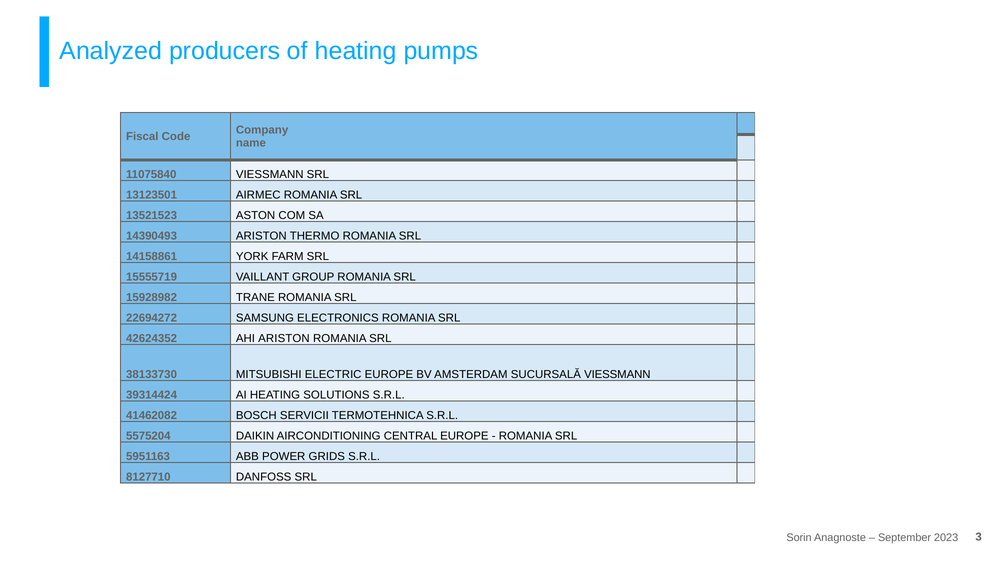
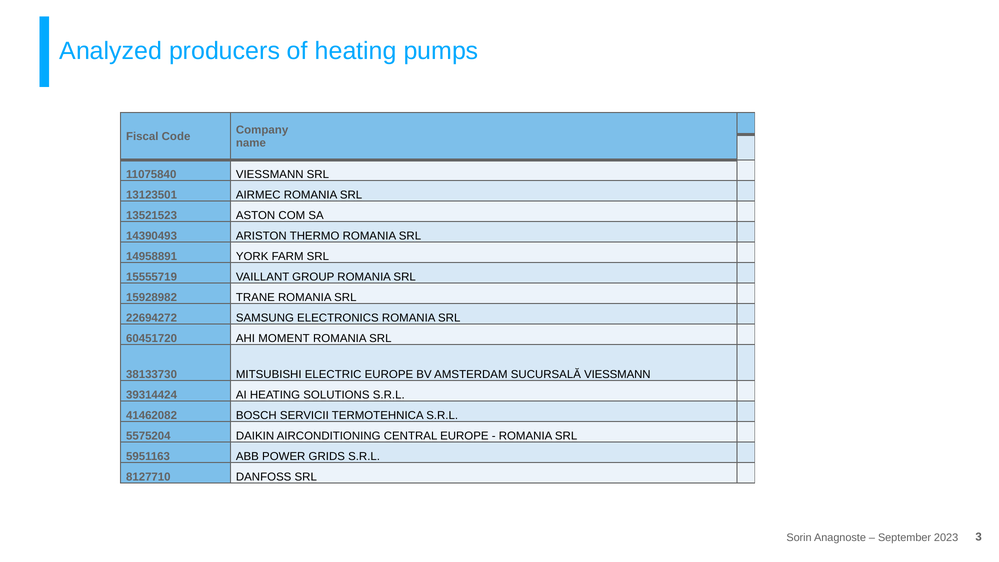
14158861: 14158861 -> 14958891 (152, 256)
42624352: 42624352 -> 60451720 (152, 338)
AHI ARISTON: ARISTON -> MOMENT (284, 338)
